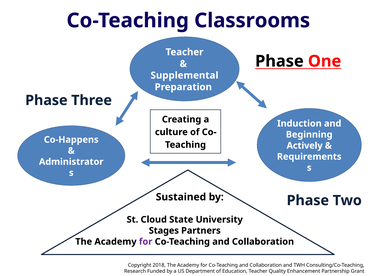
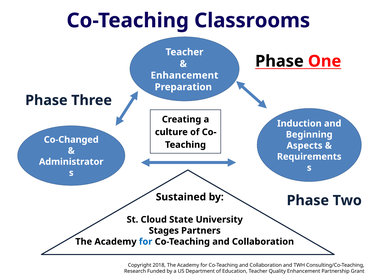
Supplemental: Supplemental -> Enhancement (184, 75)
Co-Happens: Co-Happens -> Co-Changed (71, 140)
Actively: Actively -> Aspects (305, 146)
for colour: purple -> blue (146, 242)
